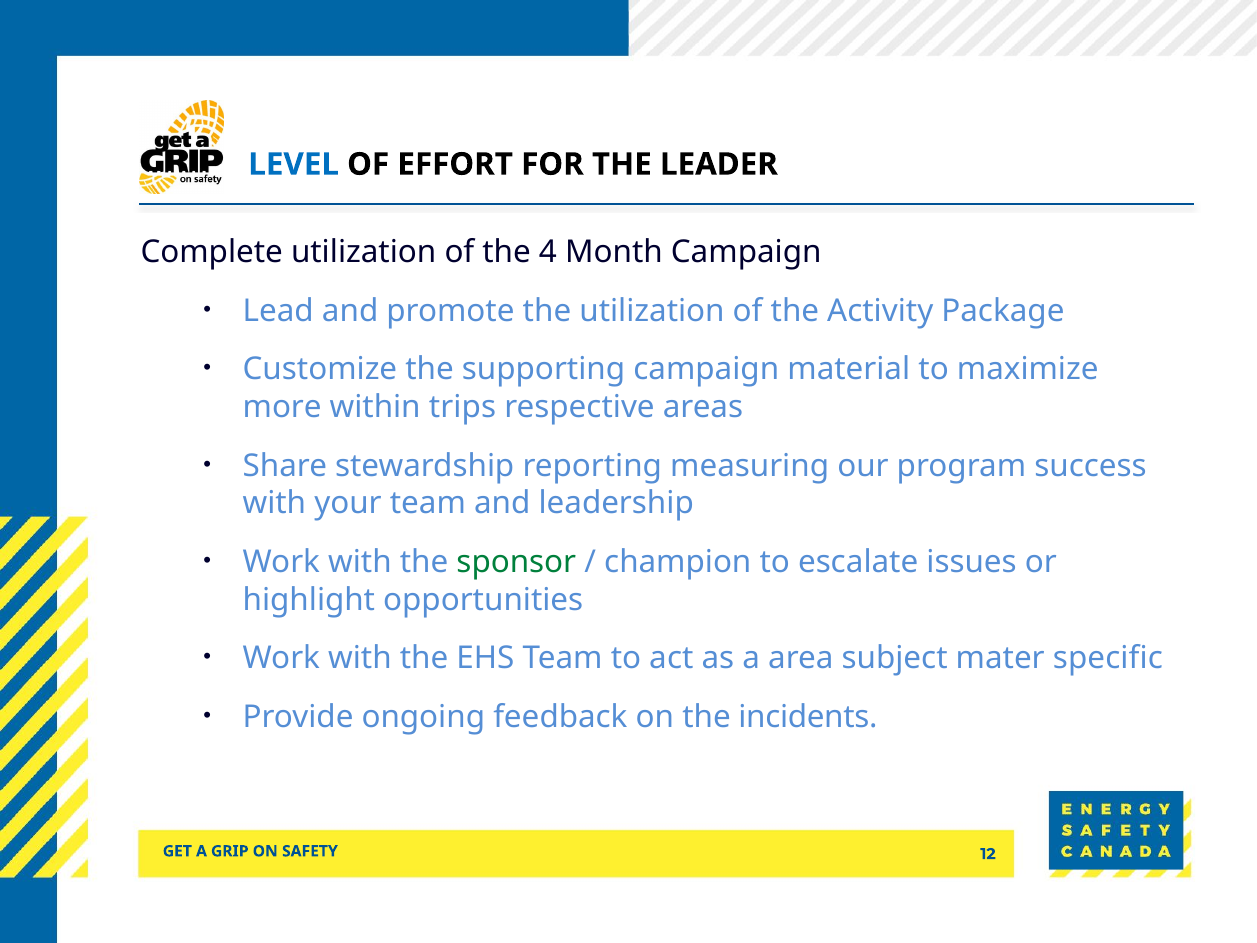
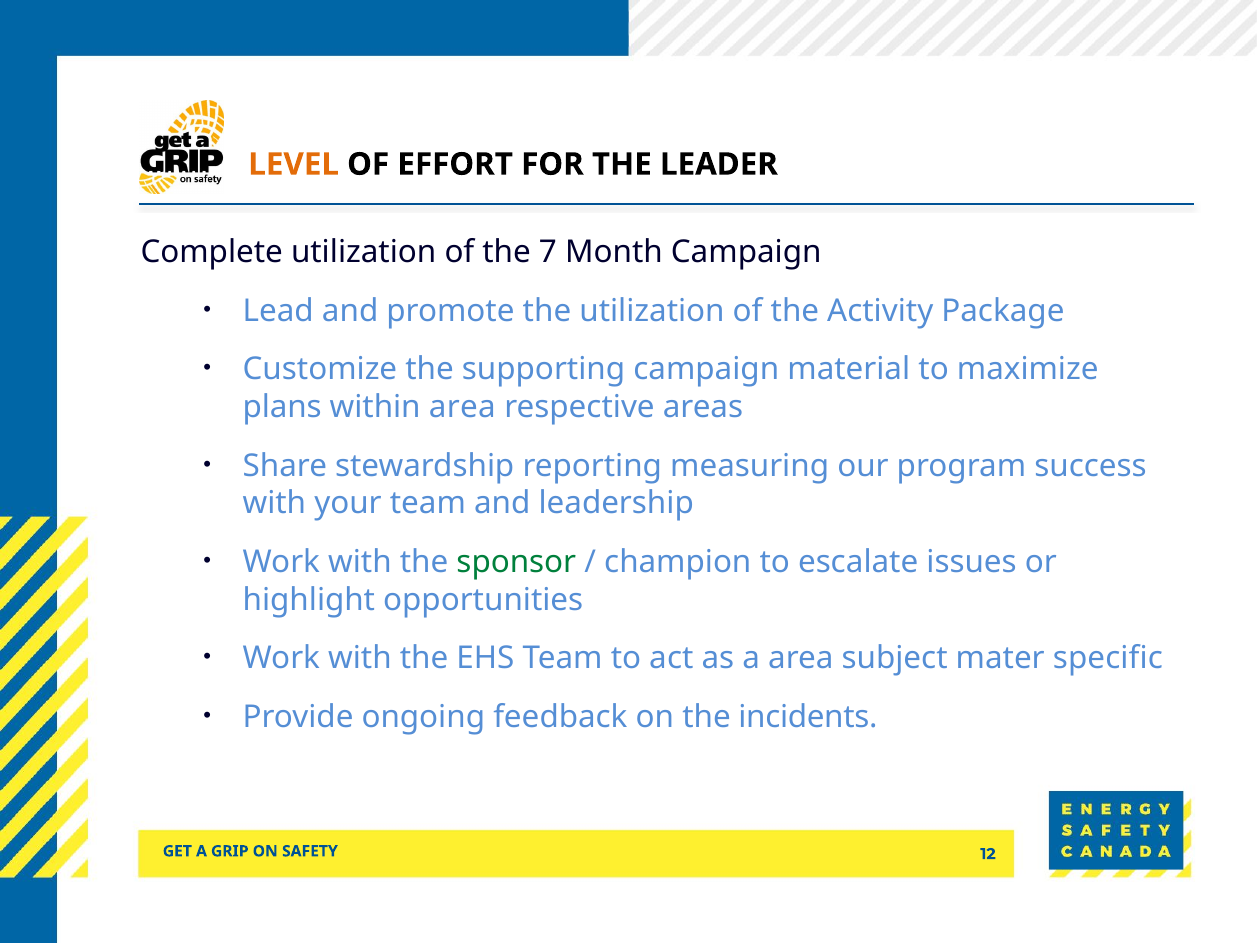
LEVEL colour: blue -> orange (294, 164)
4: 4 -> 7 (548, 252)
more: more -> plans (282, 407)
within trips: trips -> area (462, 407)
